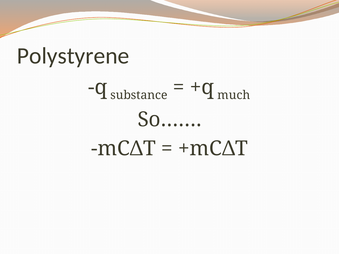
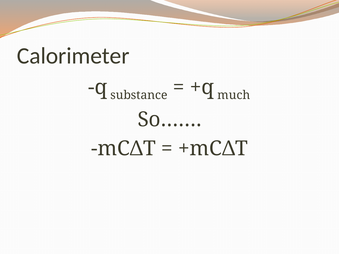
Polystyrene: Polystyrene -> Calorimeter (73, 56)
